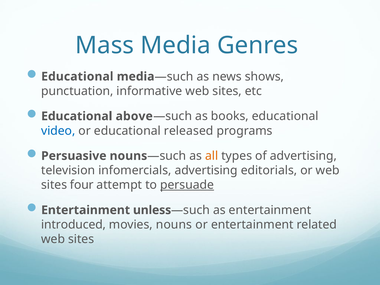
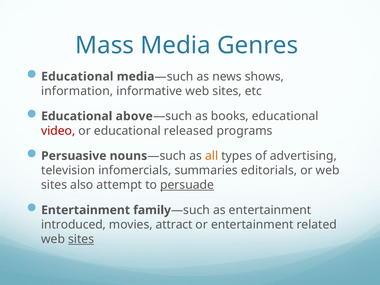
punctuation: punctuation -> information (77, 91)
video colour: blue -> red (58, 131)
infomercials advertising: advertising -> summaries (206, 170)
four: four -> also (82, 185)
unless: unless -> family (152, 210)
movies nouns: nouns -> attract (174, 225)
sites underline: none -> present (81, 239)
